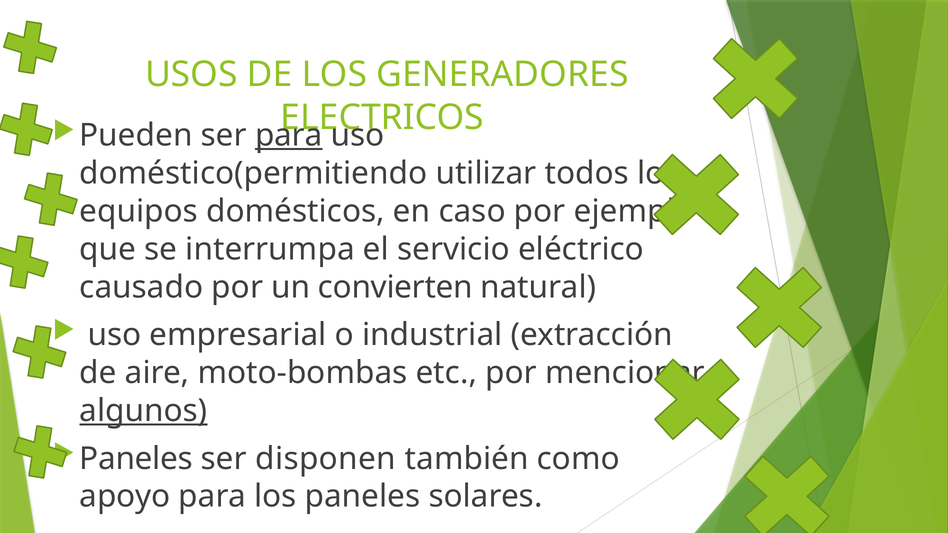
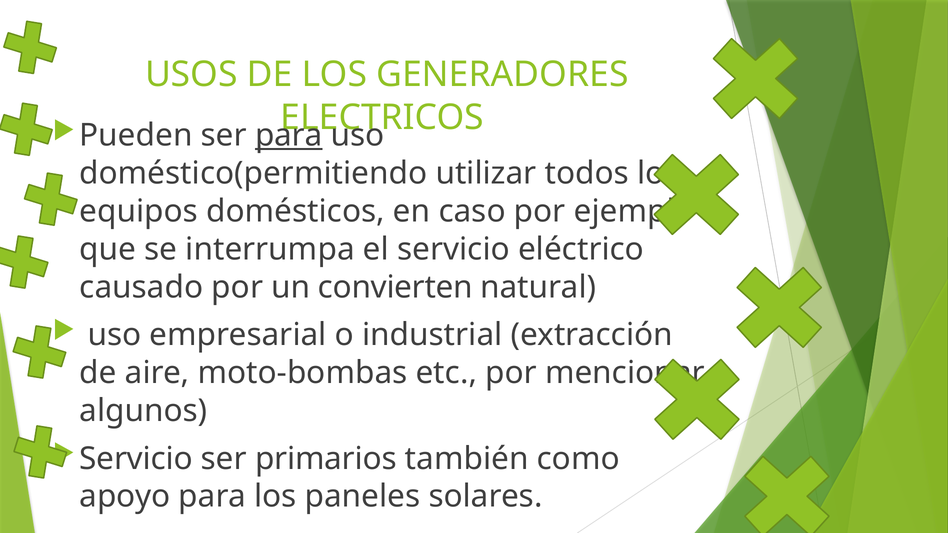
algunos underline: present -> none (143, 411)
Paneles: Paneles -> Servicio (136, 459)
disponen: disponen -> primarios (326, 459)
